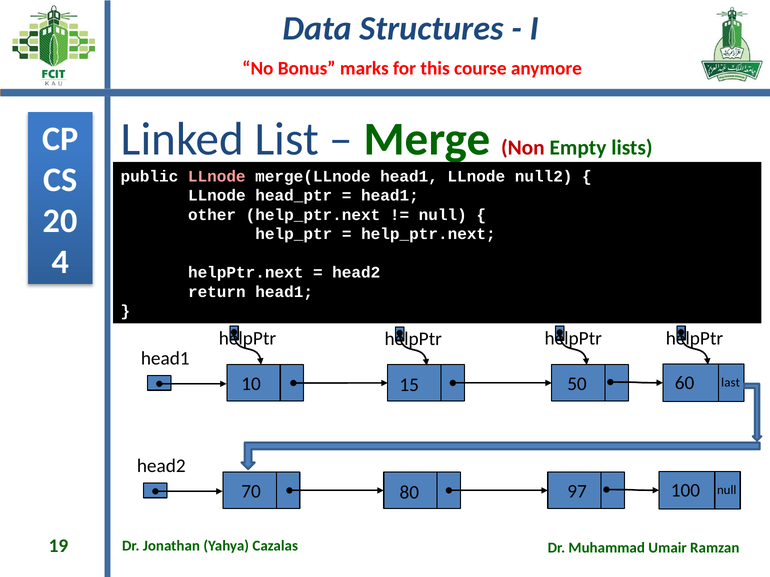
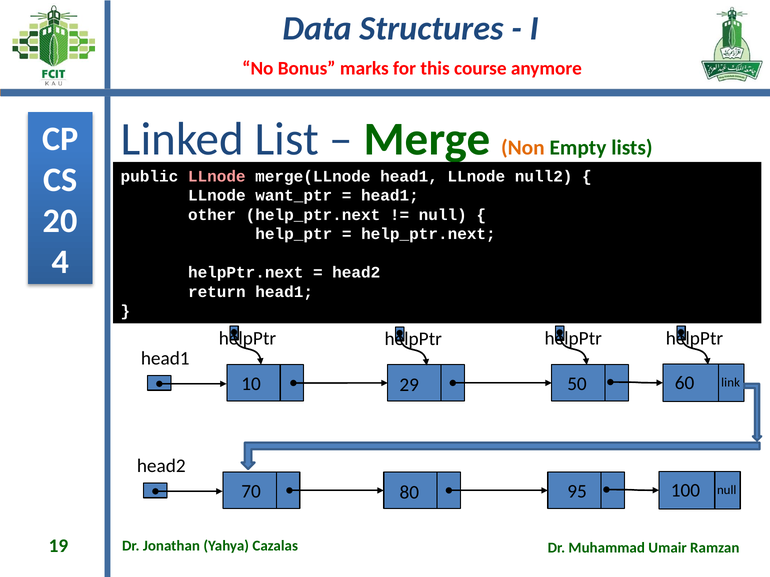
Non colour: red -> orange (523, 148)
head_ptr: head_ptr -> want_ptr (294, 196)
last: last -> link (731, 383)
15: 15 -> 29 (409, 385)
97: 97 -> 95 (577, 492)
